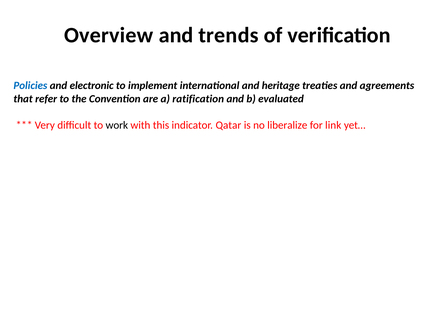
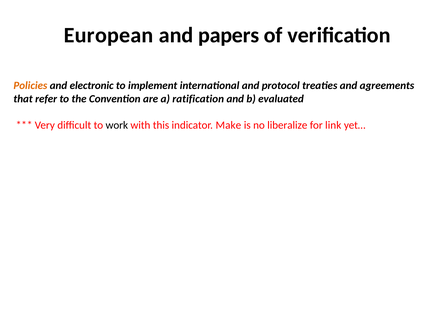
Overview: Overview -> European (109, 35)
trends: trends -> papers (229, 35)
Policies colour: blue -> orange (30, 85)
heritage: heritage -> protocol (281, 85)
Qatar: Qatar -> Make (228, 125)
